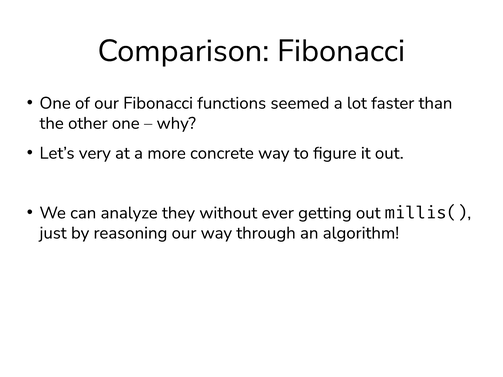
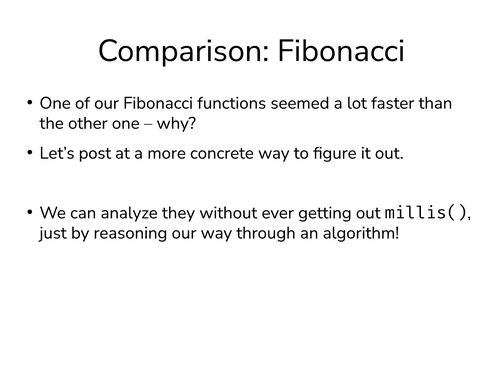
very: very -> post (95, 153)
